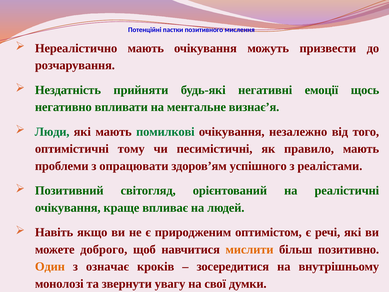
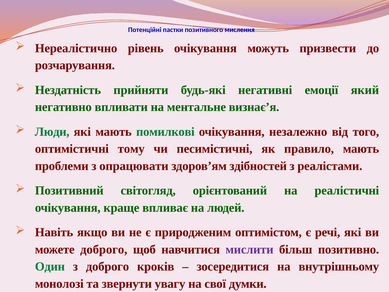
Нереалістично мають: мають -> рівень (146, 48)
щось: щось -> який (365, 90)
успішного: успішного -> здібностей (258, 166)
мислити colour: orange -> purple (250, 249)
Один colour: orange -> green (50, 266)
з означає: означає -> доброго (108, 266)
